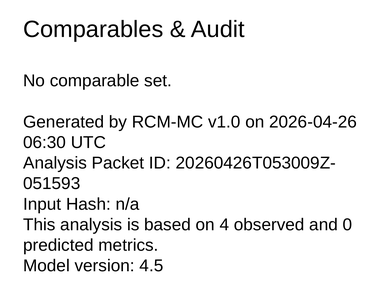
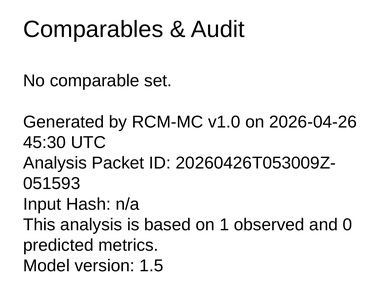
06:30: 06:30 -> 45:30 (45, 143)
4: 4 -> 1 (224, 225)
4.5: 4.5 -> 1.5 (151, 266)
